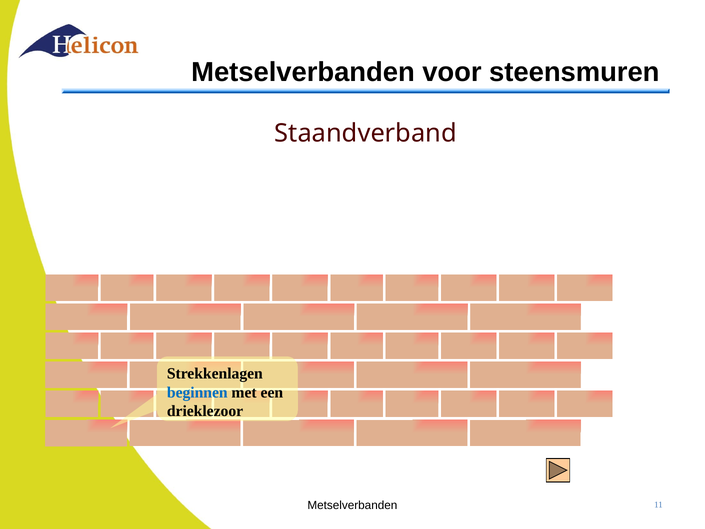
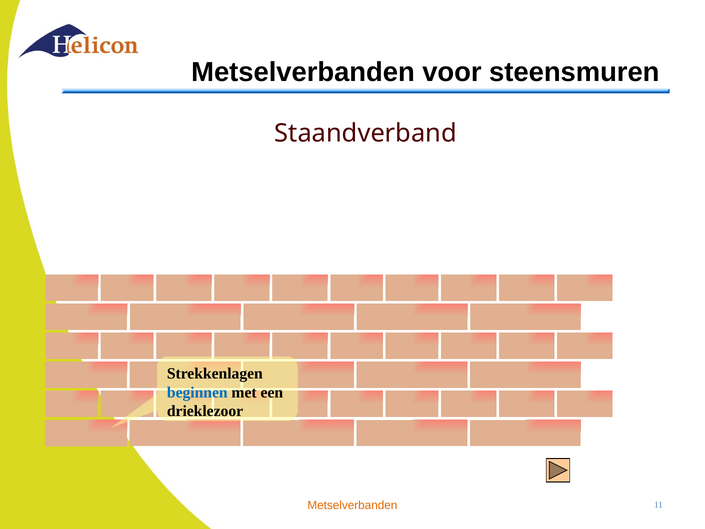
Metselverbanden colour: black -> orange (352, 505)
